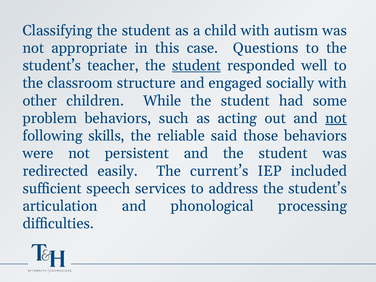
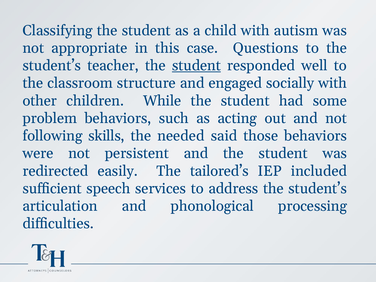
not underline: present -> none (336, 118)
reliable: reliable -> needed (181, 136)
current’s: current’s -> tailored’s (219, 171)
